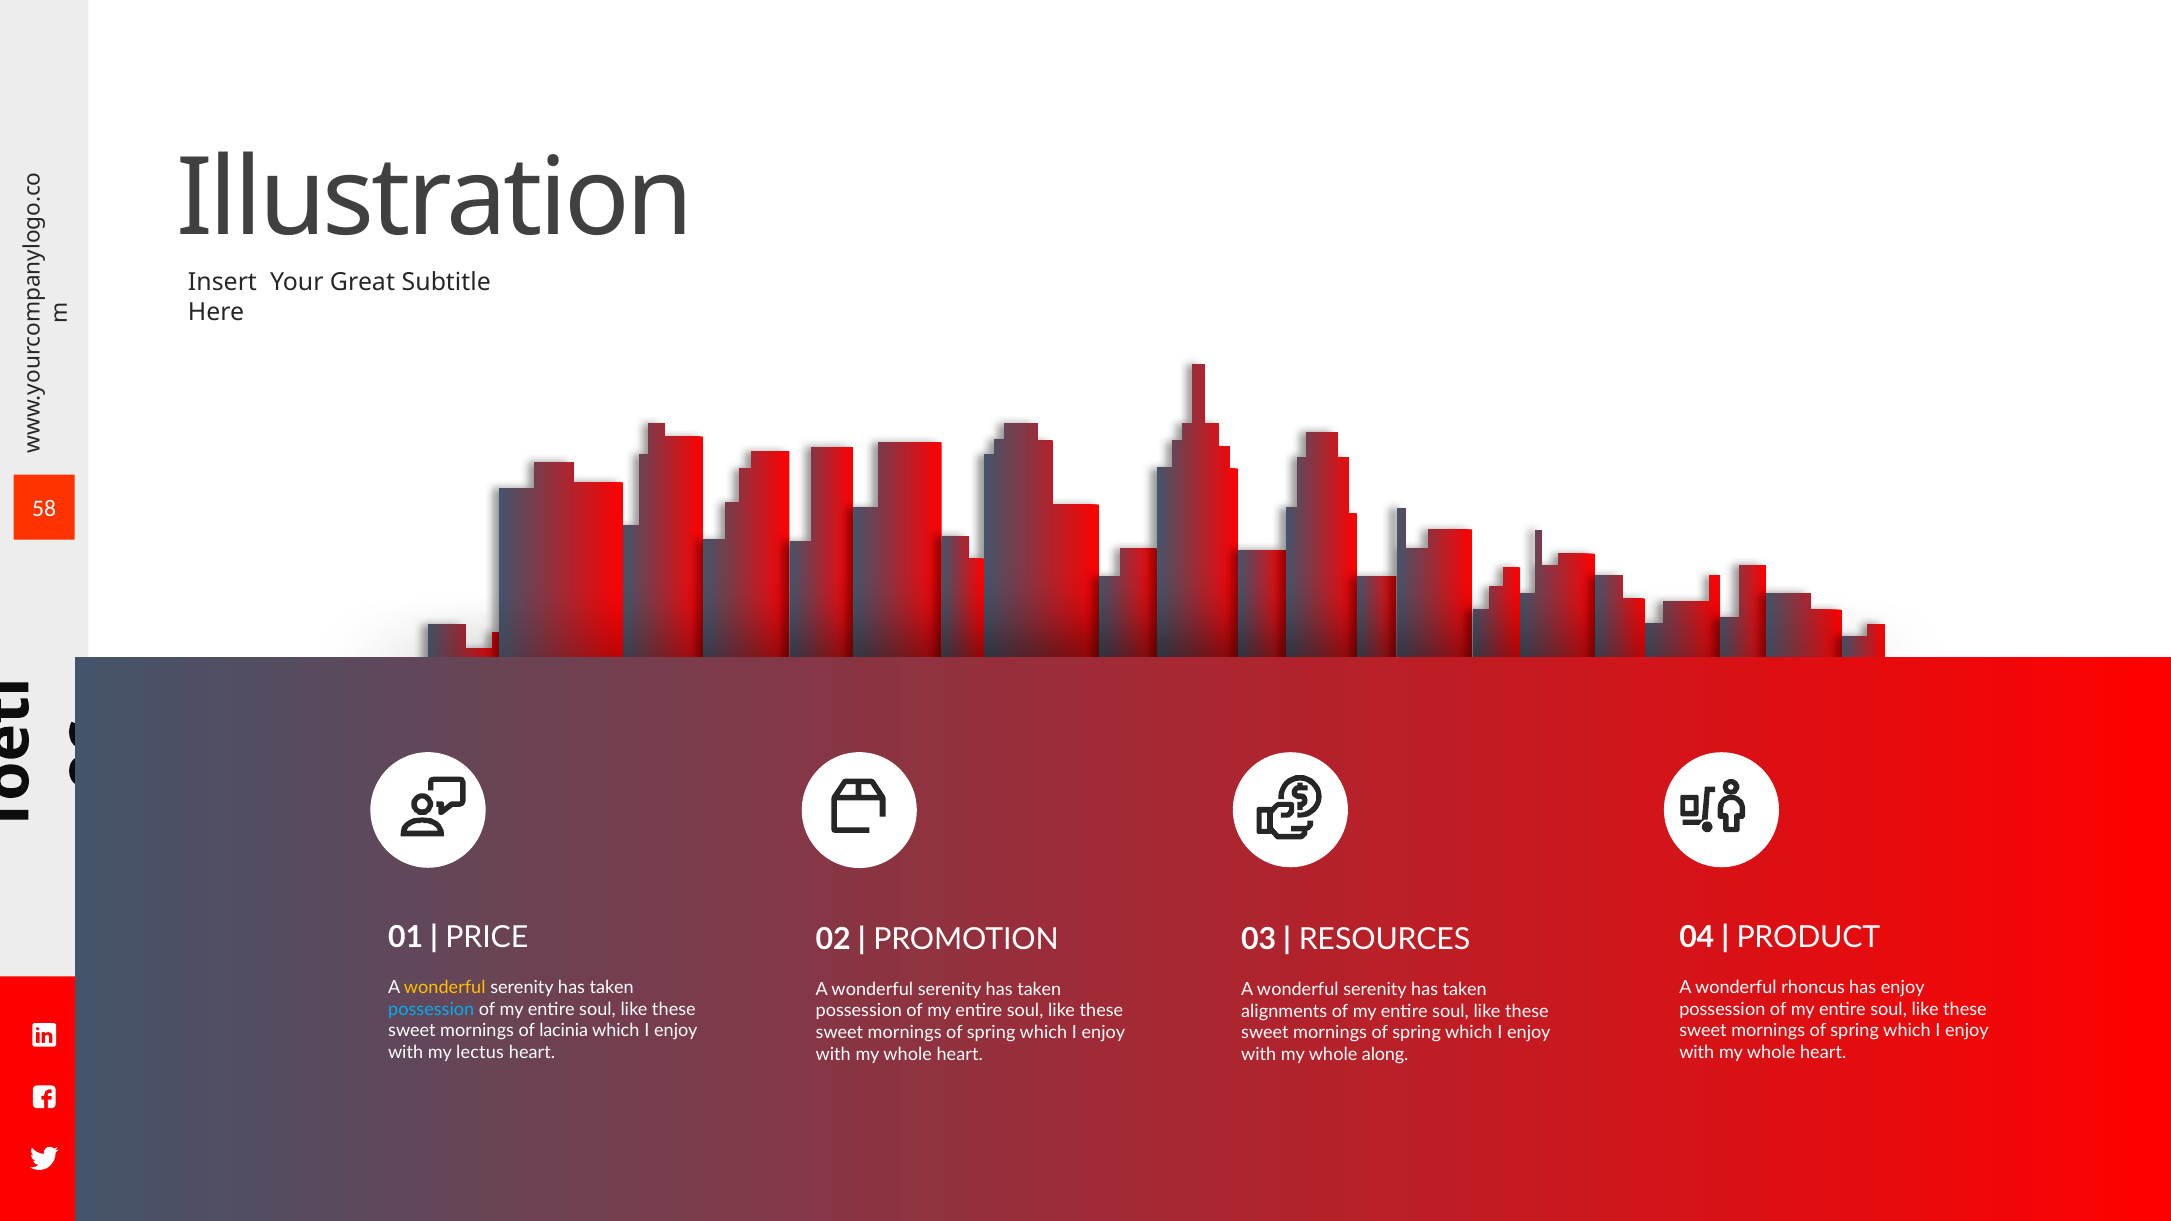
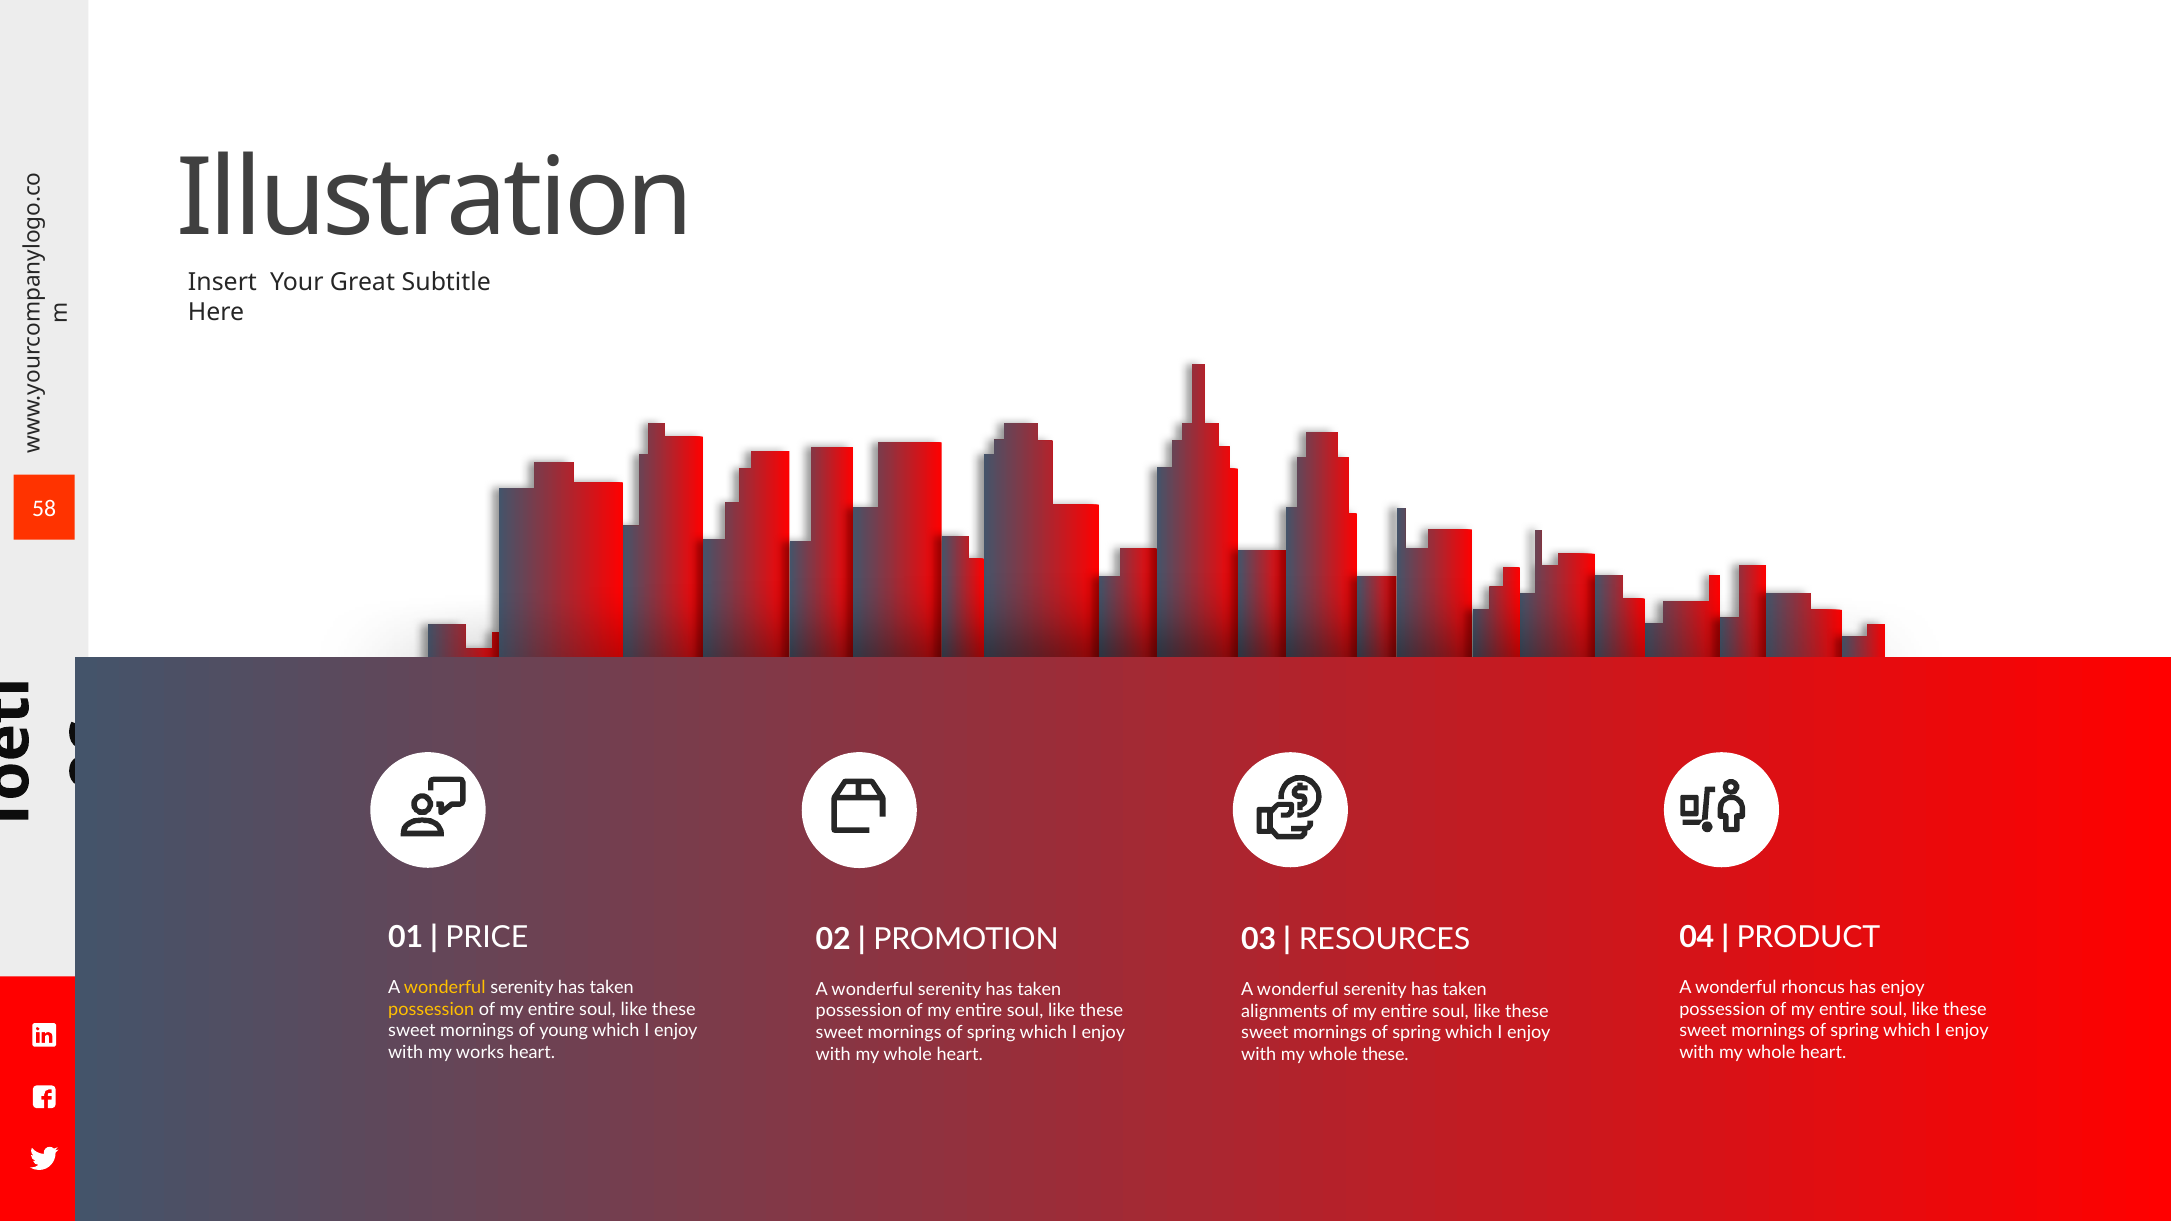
possession colour: light blue -> yellow (431, 1009)
lacinia: lacinia -> young (564, 1031)
lectus: lectus -> works (480, 1053)
whole along: along -> these (1385, 1055)
